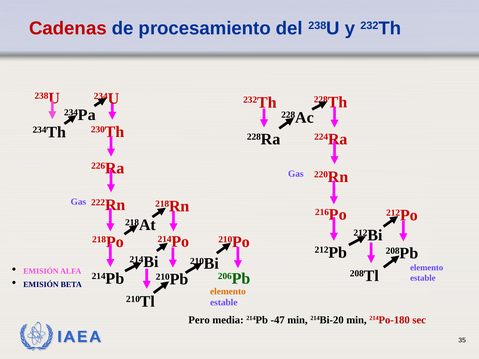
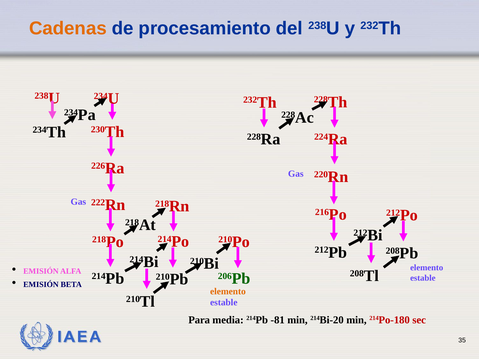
Cadenas colour: red -> orange (68, 28)
Pero: Pero -> Para (199, 320)
-47: -47 -> -81 (278, 320)
